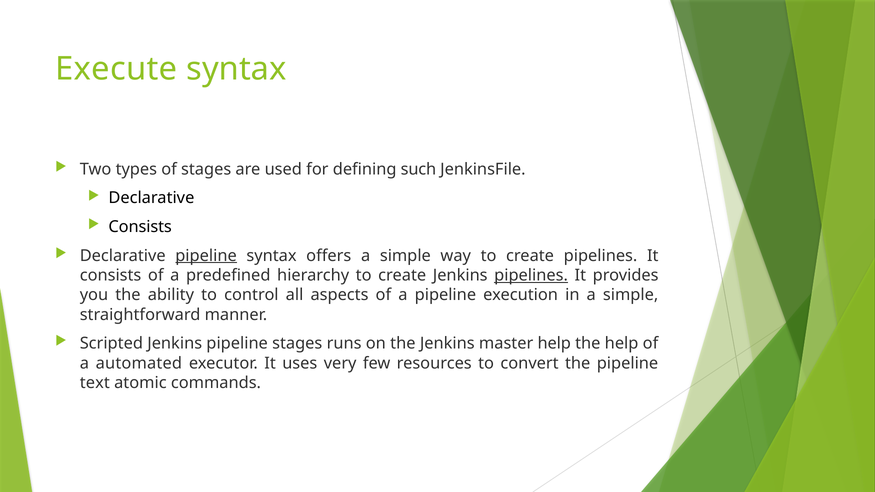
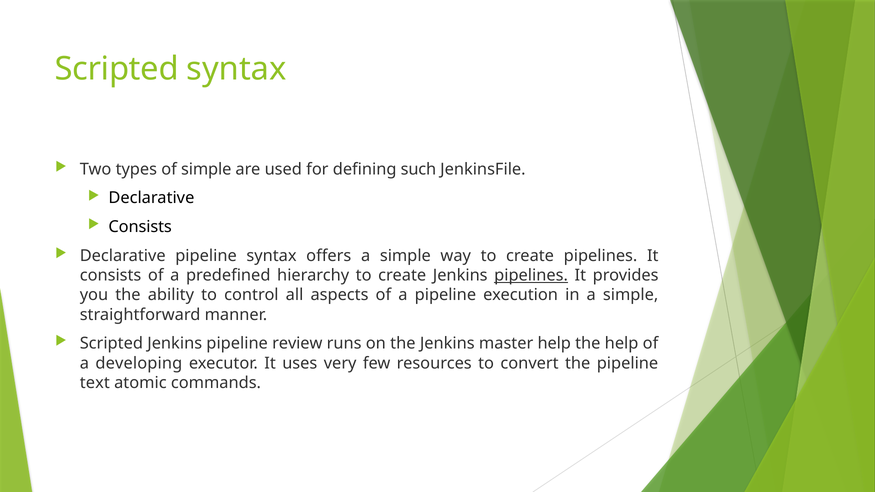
Execute: Execute -> Scripted (117, 69)
of stages: stages -> simple (206, 169)
pipeline underline: present -> none (206, 256)
pipeline stages: stages -> review (297, 344)
automated: automated -> developing (139, 363)
